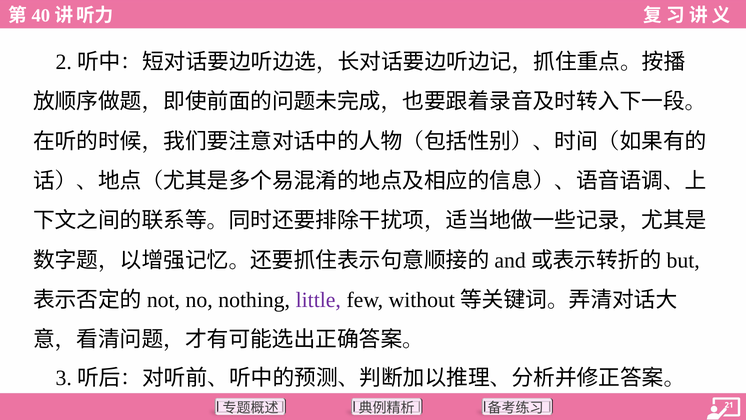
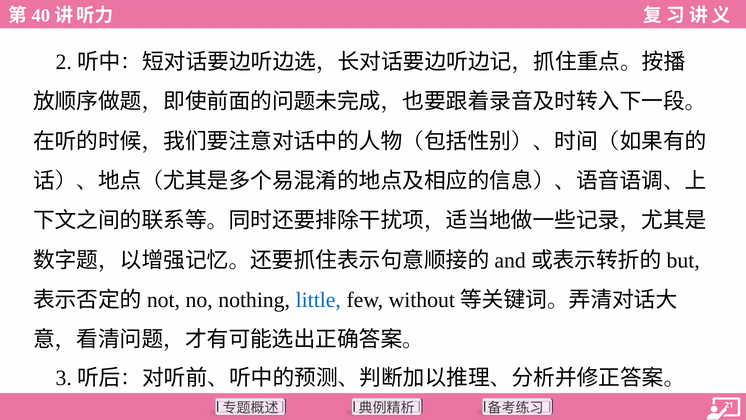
little colour: purple -> blue (318, 300)
